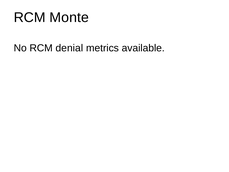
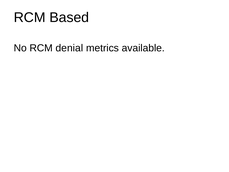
Monte: Monte -> Based (69, 17)
